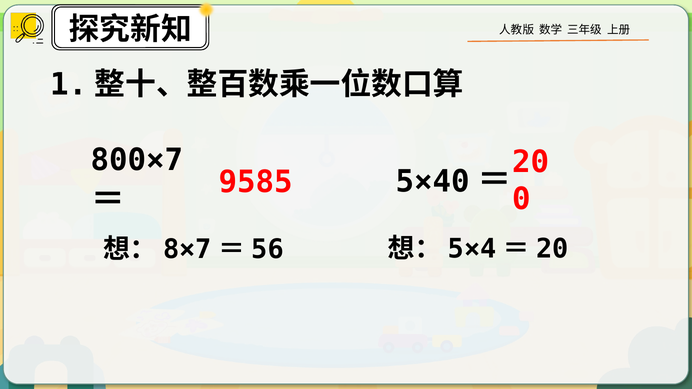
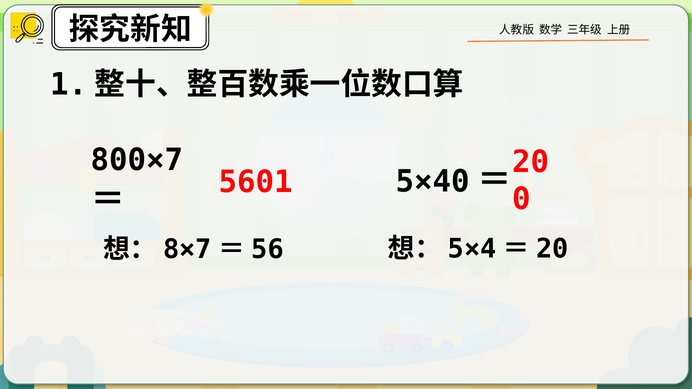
9585: 9585 -> 5601 (256, 182)
